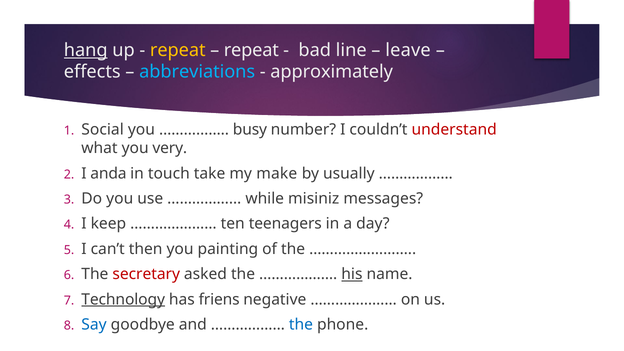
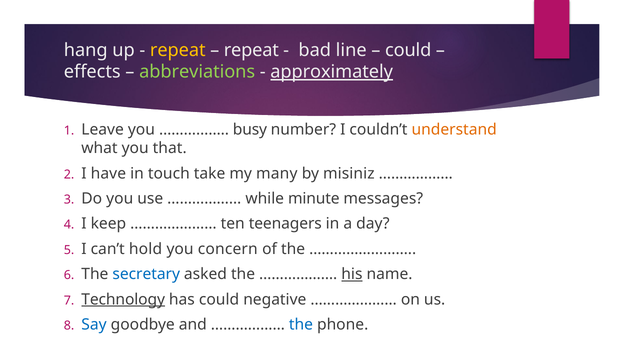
hang underline: present -> none (86, 50)
leave: leave -> could (408, 50)
abbreviations colour: light blue -> light green (197, 72)
approximately underline: none -> present (332, 72)
Social: Social -> Leave (103, 129)
understand colour: red -> orange (454, 129)
very: very -> that (170, 148)
anda: anda -> have (108, 173)
make: make -> many (277, 173)
usually: usually -> misiniz (349, 173)
misiniz: misiniz -> minute (314, 199)
then: then -> hold (146, 249)
painting: painting -> concern (228, 249)
secretary colour: red -> blue (146, 274)
has friens: friens -> could (219, 299)
